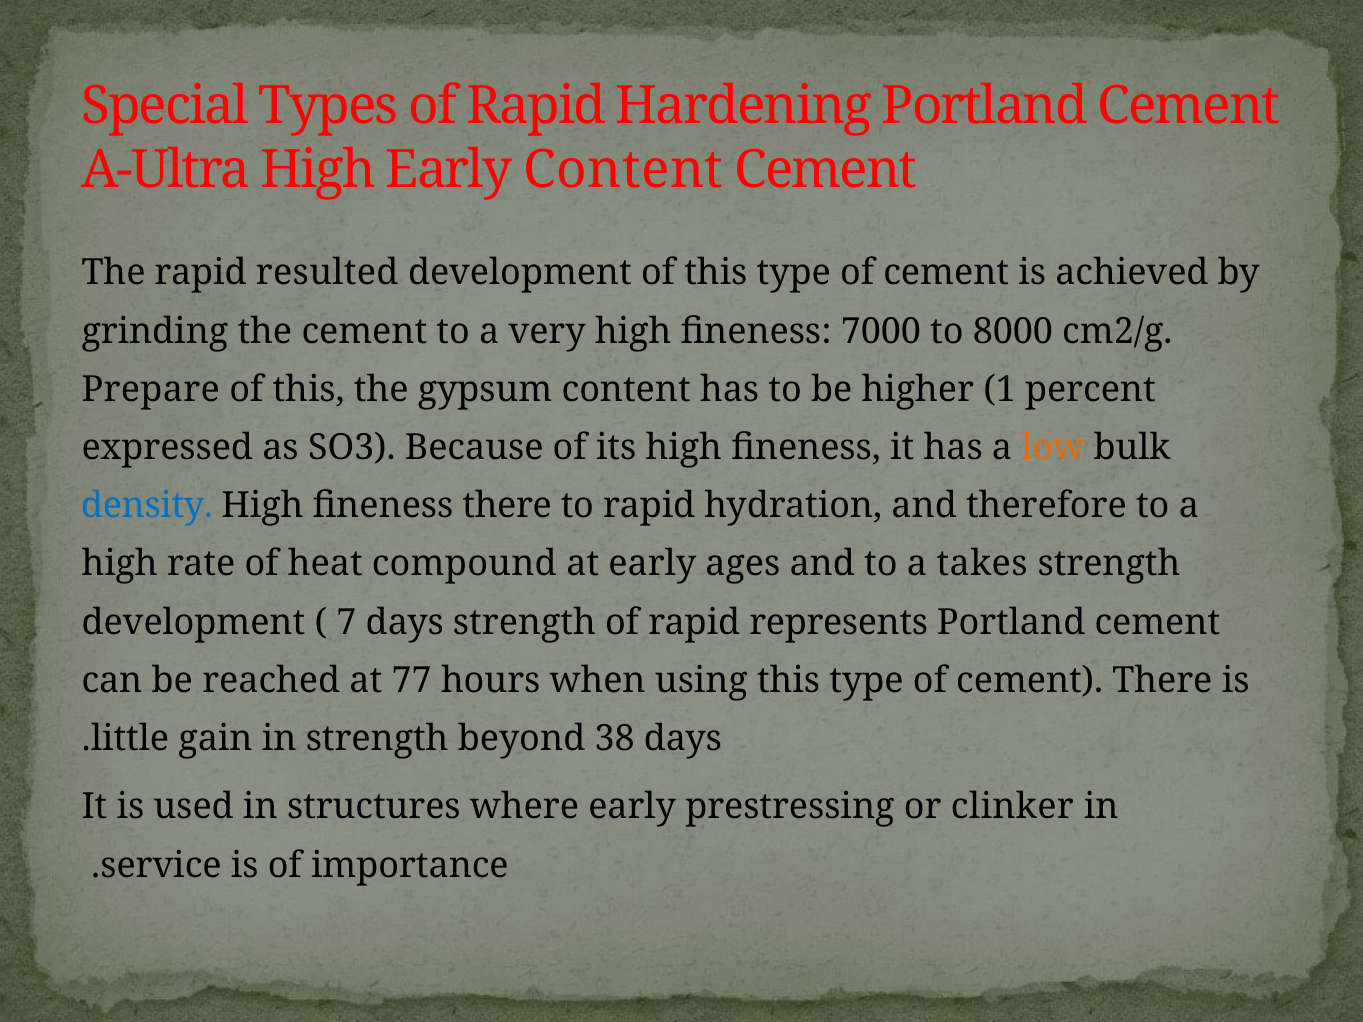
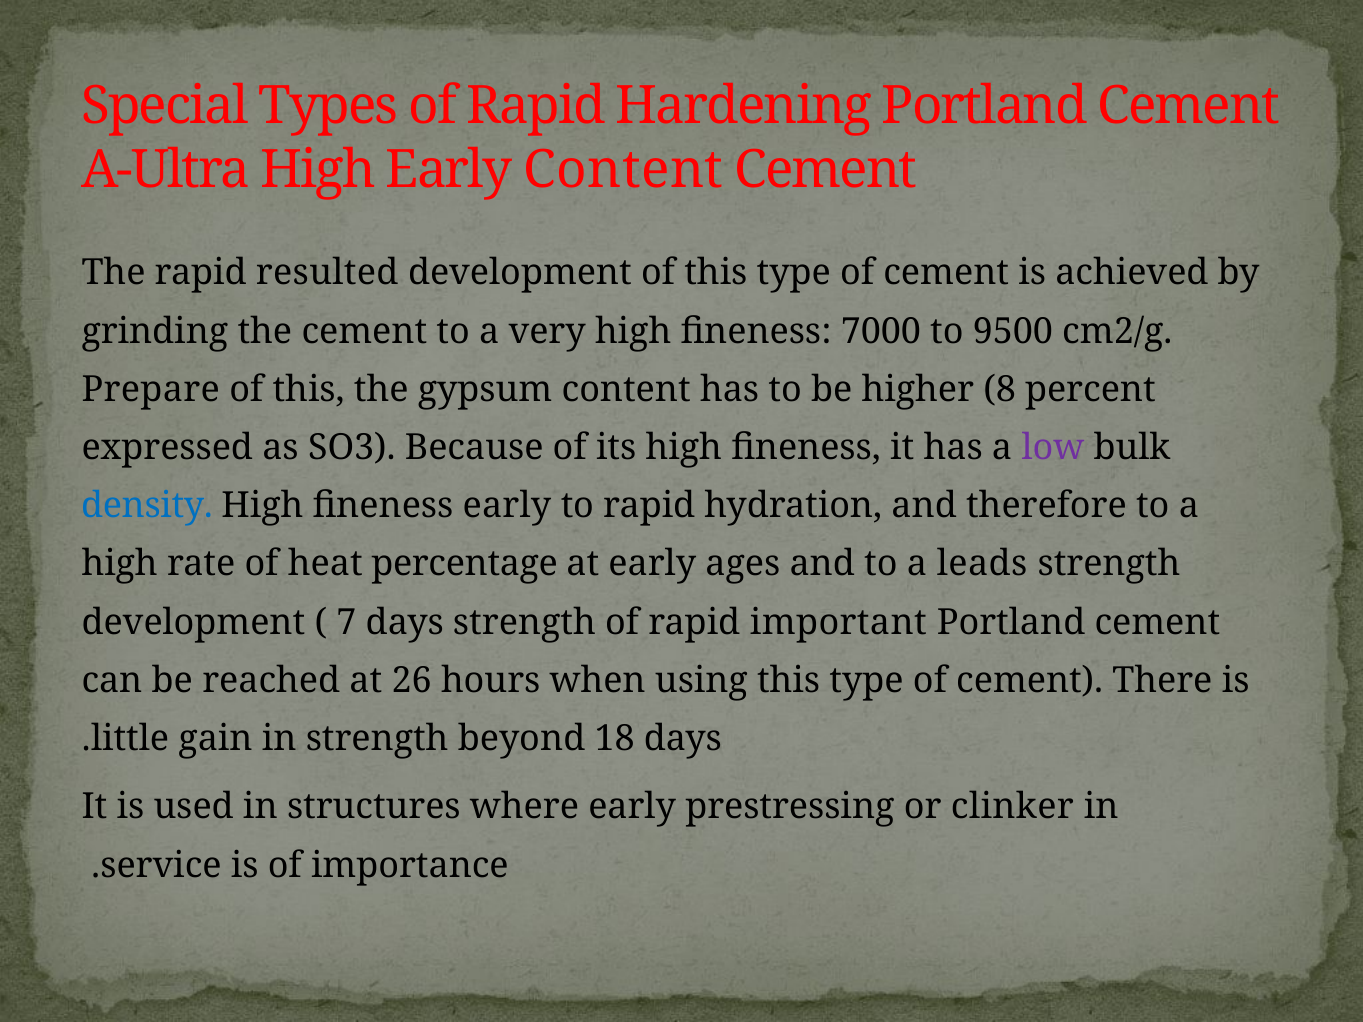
8000: 8000 -> 9500 (1013, 331)
1: 1 -> 8 (1000, 389)
low colour: orange -> purple (1053, 448)
fineness there: there -> early (507, 506)
compound: compound -> percentage (465, 564)
takes: takes -> leads (982, 564)
represents: represents -> important (838, 622)
77: 77 -> 26 (412, 681)
38: 38 -> 18 (615, 739)
